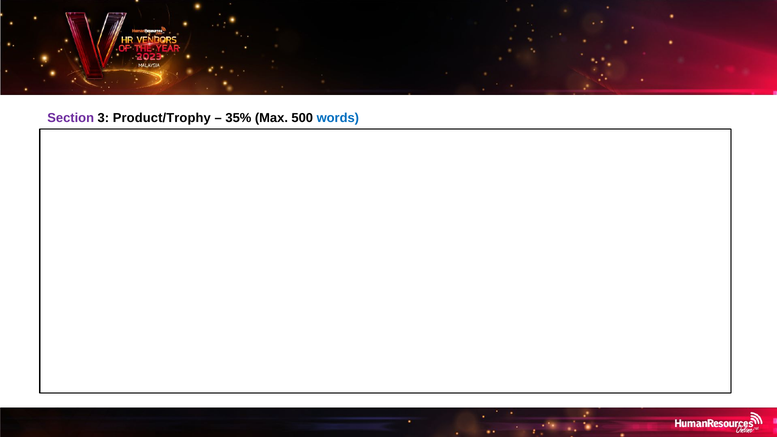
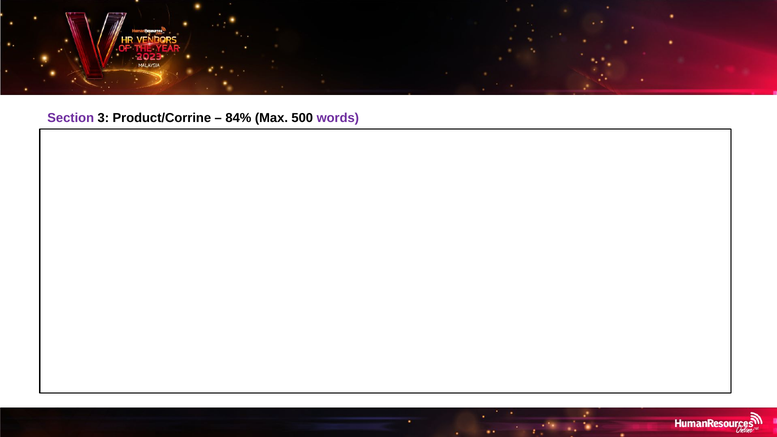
Product/Trophy: Product/Trophy -> Product/Corrine (162, 118)
35%: 35% -> 84% (238, 118)
words colour: blue -> purple (338, 118)
